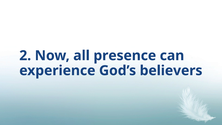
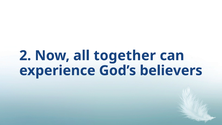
presence: presence -> together (125, 56)
